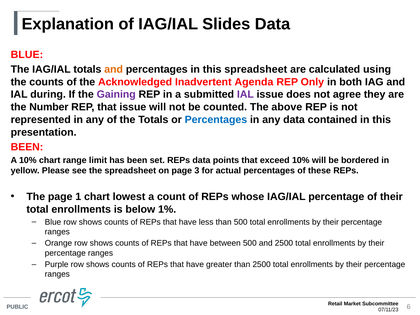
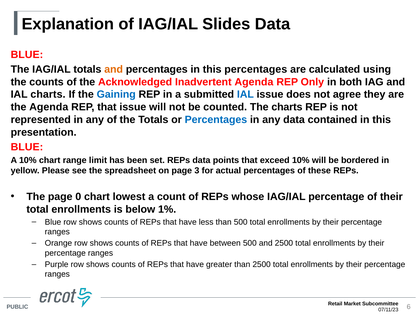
this spreadsheet: spreadsheet -> percentages (256, 69)
IAL during: during -> charts (48, 95)
Gaining colour: purple -> blue (116, 95)
IAL colour: purple -> blue (245, 95)
the Number: Number -> Agenda (49, 107)
The above: above -> charts (287, 107)
BEEN: BEEN -> BLUE (27, 147)
1: 1 -> 0 (78, 197)
